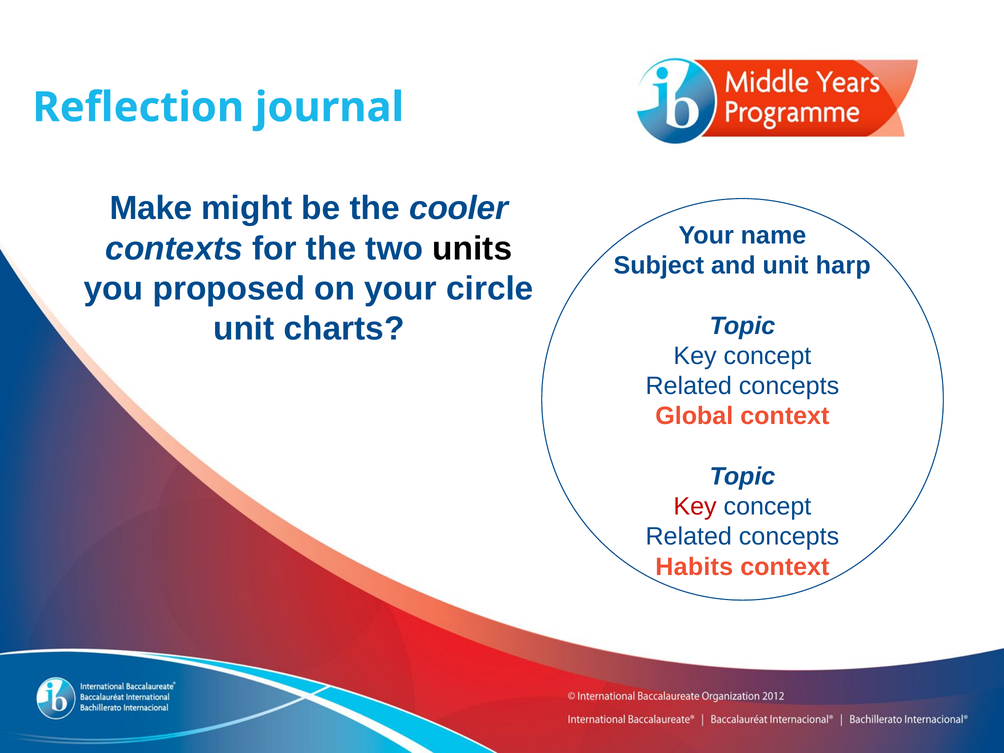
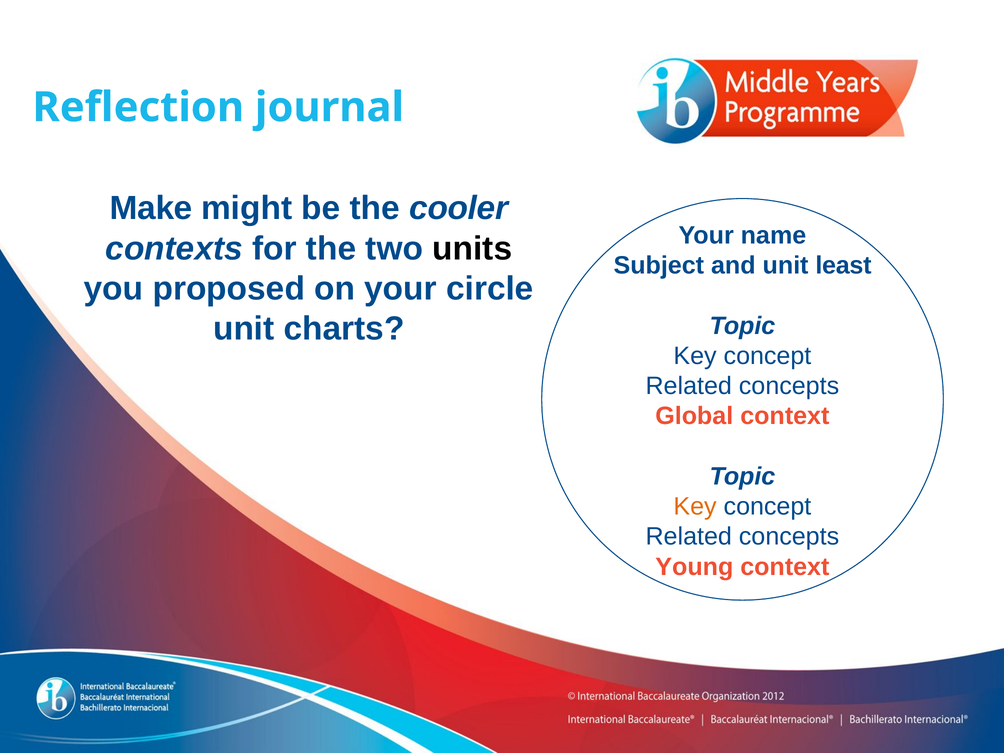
harp: harp -> least (843, 266)
Key colour: red -> orange (695, 506)
Habits: Habits -> Young (694, 567)
